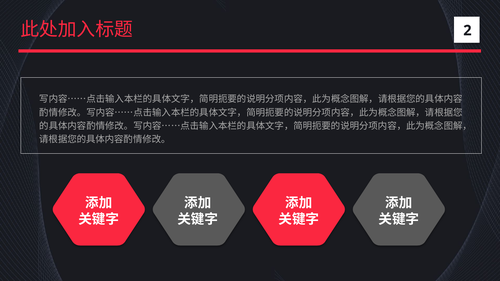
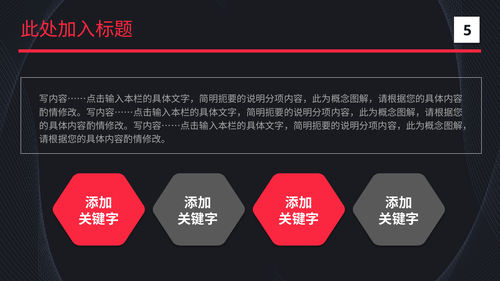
2: 2 -> 5 (467, 31)
